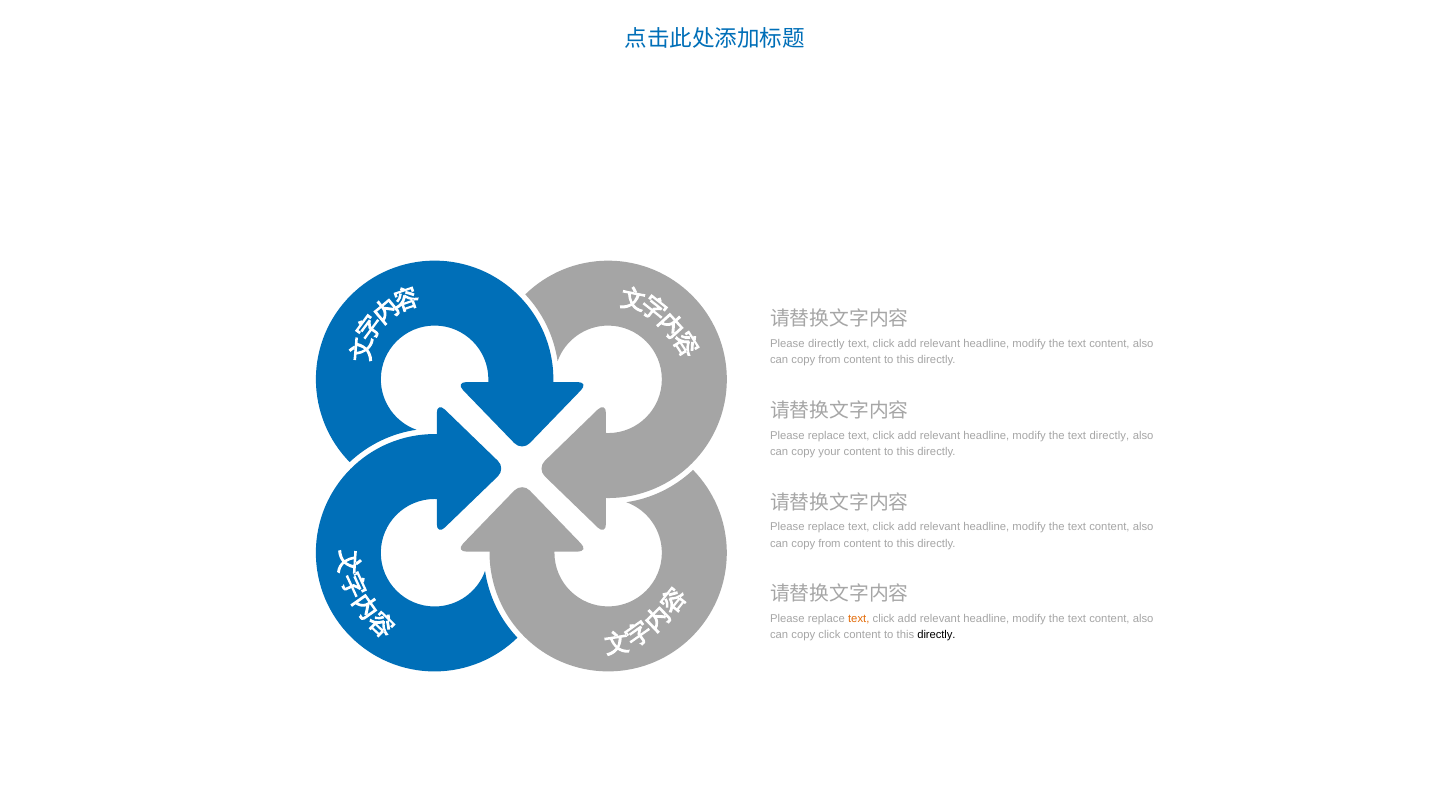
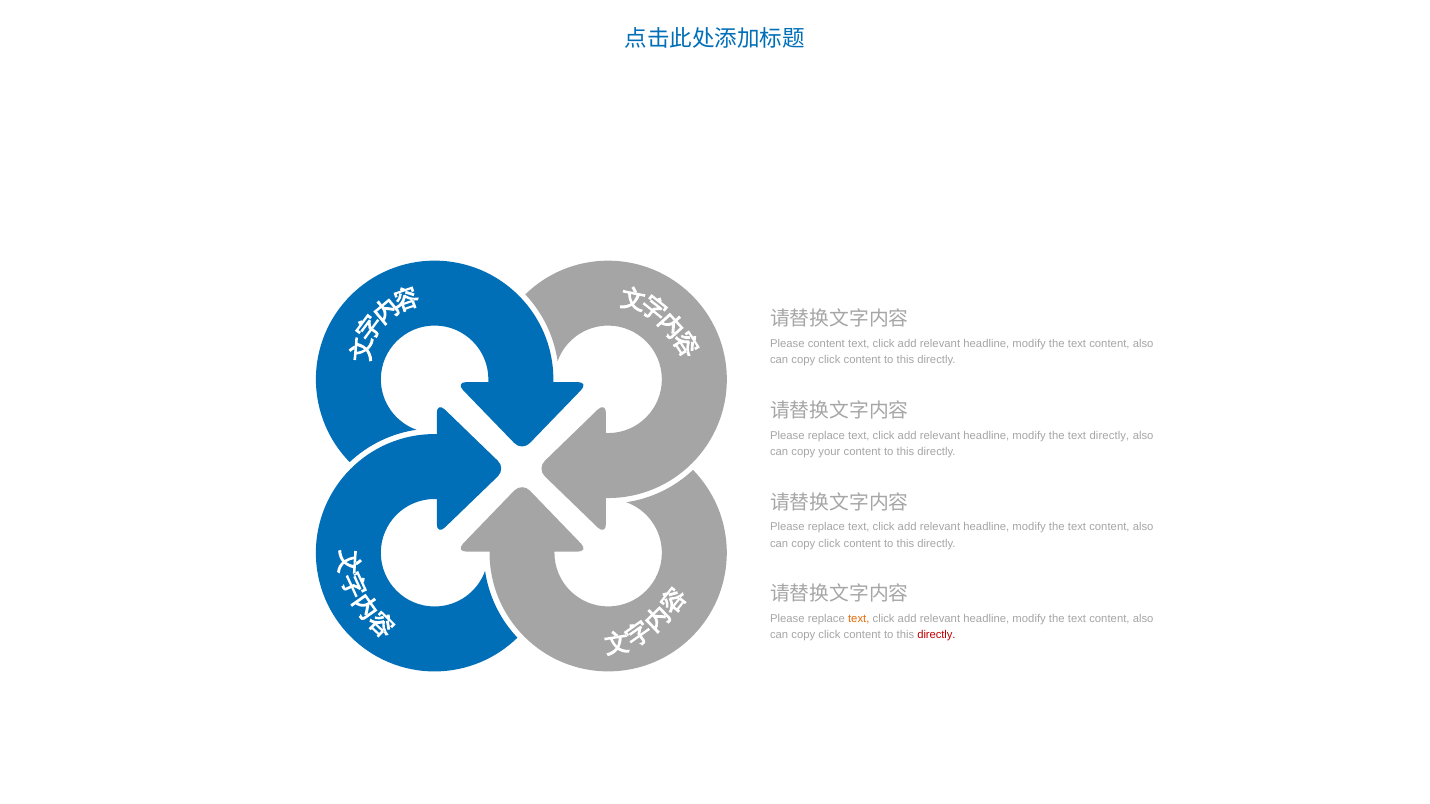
Please directly: directly -> content (826, 344)
from: from -> click (829, 360)
from: from -> click (829, 544)
directly colour: black -> red (936, 635)
